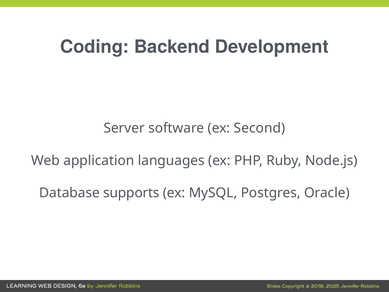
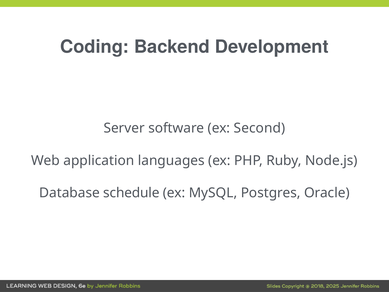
supports: supports -> schedule (131, 193)
